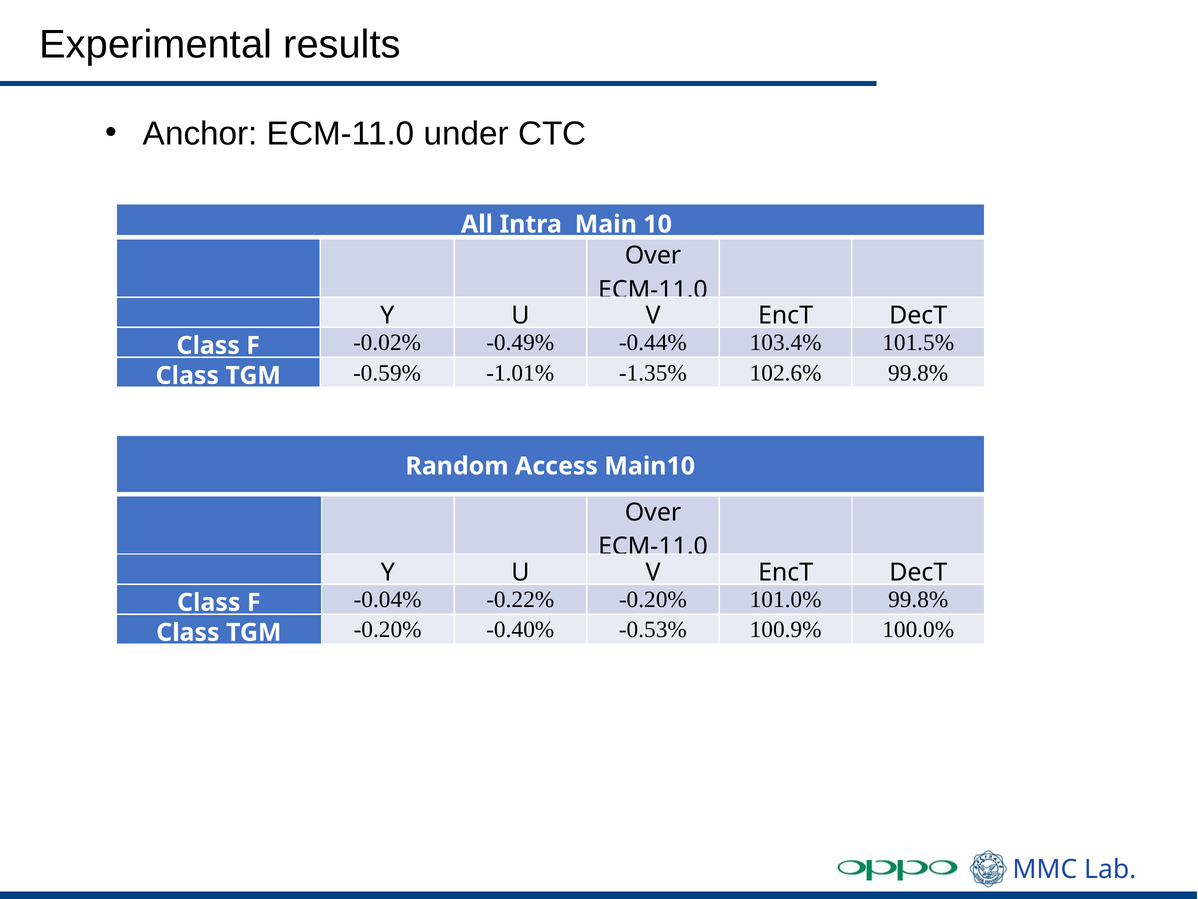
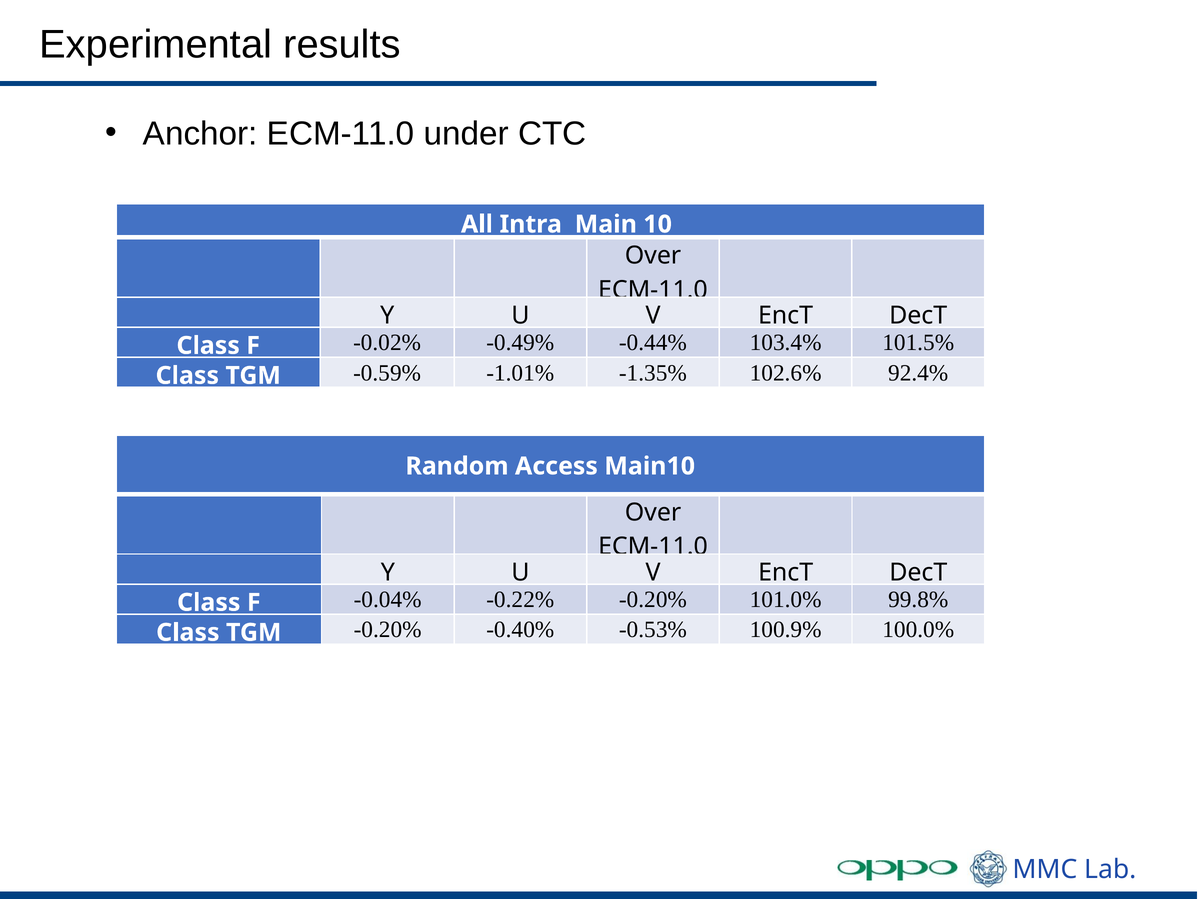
102.6% 99.8%: 99.8% -> 92.4% (918, 373)
